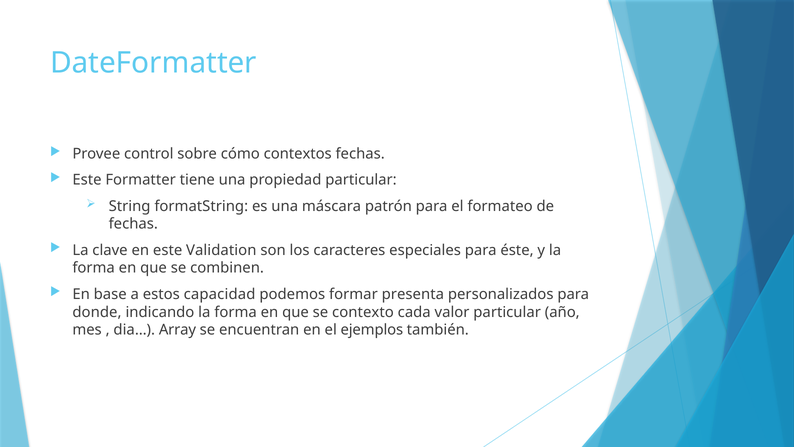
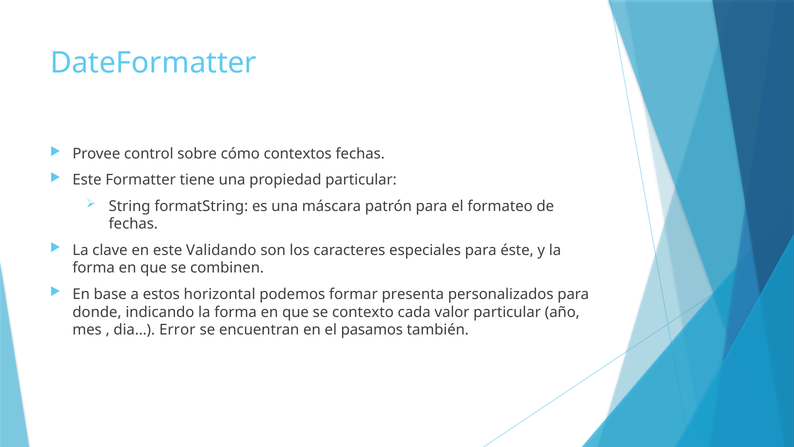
Validation: Validation -> Validando (221, 250)
capacidad: capacidad -> horizontal (220, 294)
Array: Array -> Error (177, 330)
ejemplos: ejemplos -> pasamos (372, 330)
